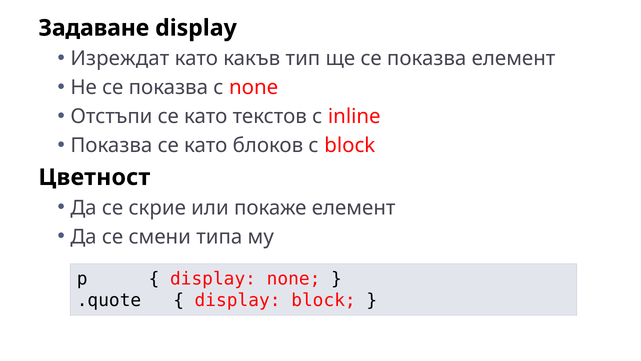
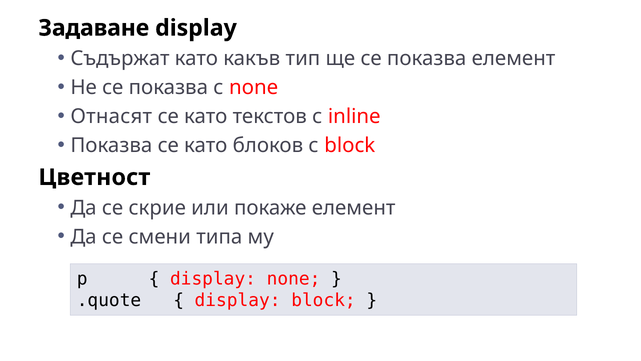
Изреждат: Изреждат -> Съдържат (120, 58)
Отстъпи: Отстъпи -> Отнасят (111, 116)
